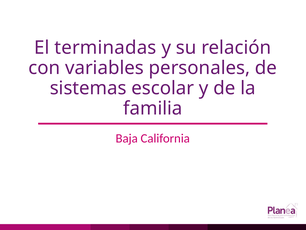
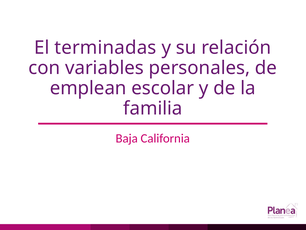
sistemas: sistemas -> emplean (88, 88)
